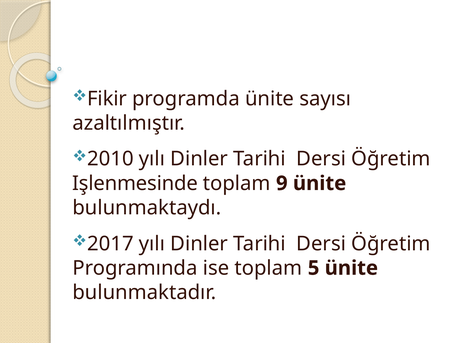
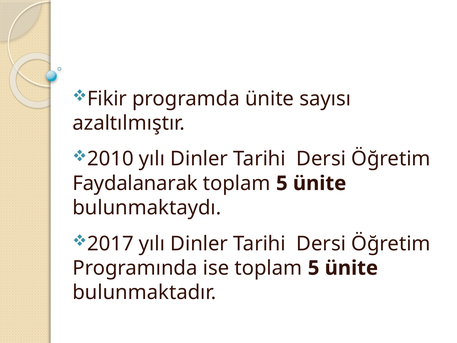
Işlenmesinde: Işlenmesinde -> Faydalanarak (135, 183)
9: 9 -> 5 (282, 183)
